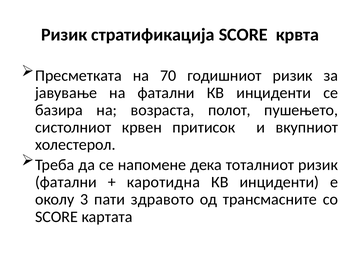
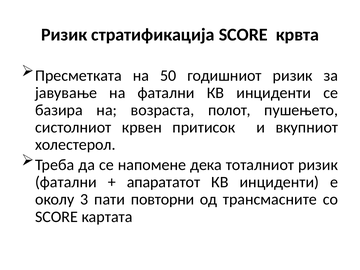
70: 70 -> 50 (168, 76)
каротидна: каротидна -> апарататот (163, 182)
здравото: здравото -> повторни (163, 199)
